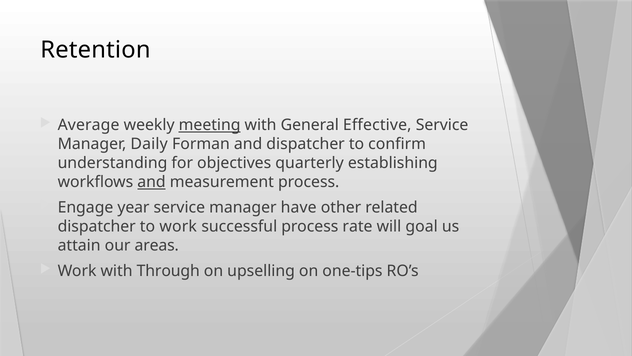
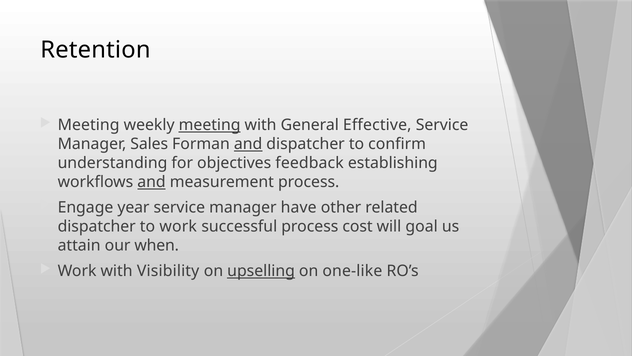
Average: Average -> Meeting (89, 125)
Daily: Daily -> Sales (149, 144)
and underline: none -> present (248, 144)
quarterly: quarterly -> feedback (310, 163)
rate: rate -> cost (358, 226)
areas: areas -> when (157, 245)
Through: Through -> Visibility (168, 271)
upselling underline: none -> present (261, 271)
one-tips: one-tips -> one-like (352, 271)
